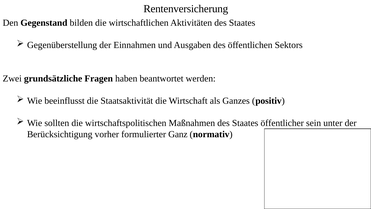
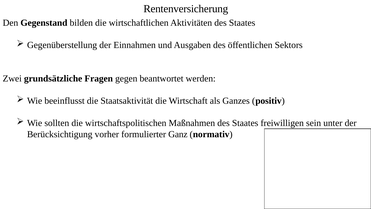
haben: haben -> gegen (126, 78)
öffentlicher: öffentlicher -> freiwilligen (282, 123)
